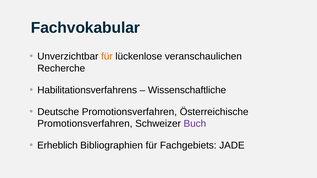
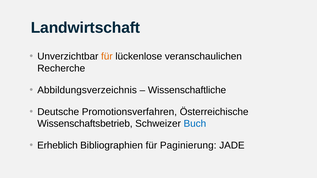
Fachvokabular: Fachvokabular -> Landwirtschaft (85, 28)
Habilitationsverfahrens: Habilitationsverfahrens -> Abbildungsverzeichnis (87, 90)
Promotionsverfahren: Promotionsverfahren -> Wissenschaftsbetrieb (85, 124)
Buch colour: purple -> blue (195, 124)
Fachgebiets: Fachgebiets -> Paginierung (188, 146)
